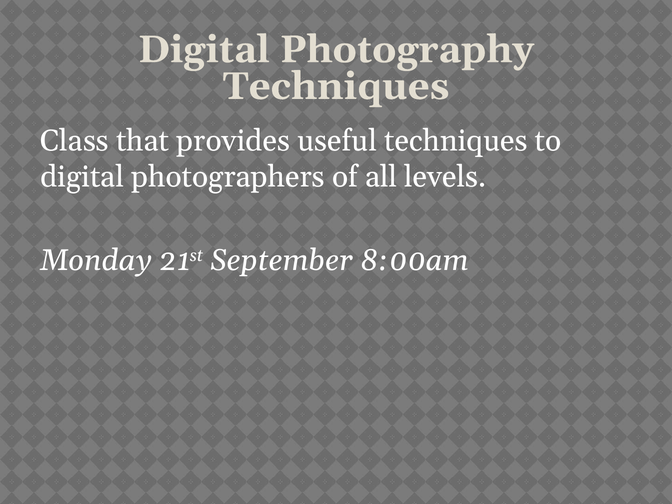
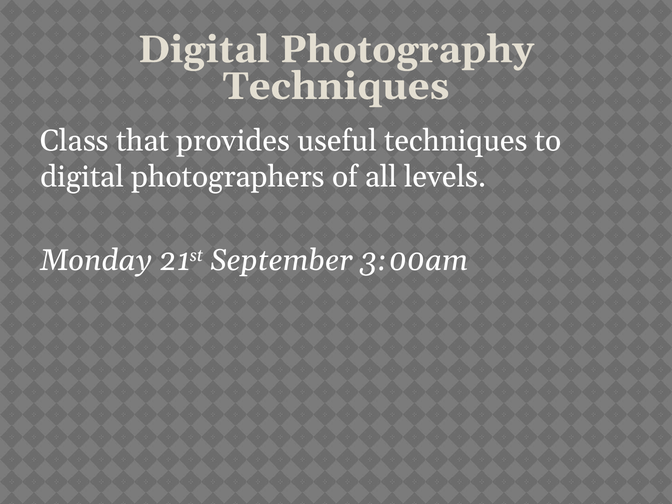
8:00am: 8:00am -> 3:00am (415, 260)
